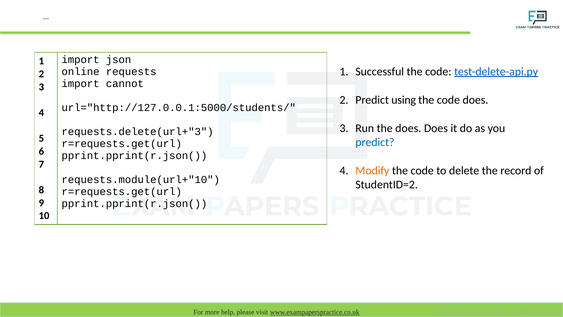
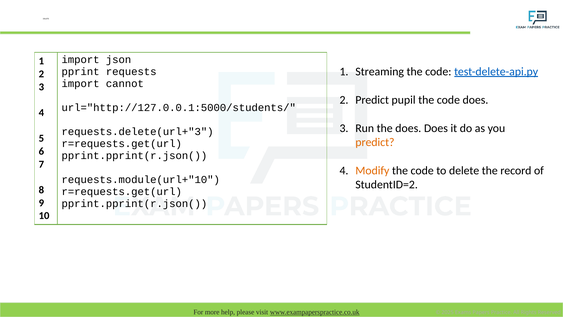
Successful: Successful -> Streaming (380, 71)
online: online -> pprint (81, 72)
using: using -> pupil (404, 100)
predict colour: blue -> orange (375, 142)
